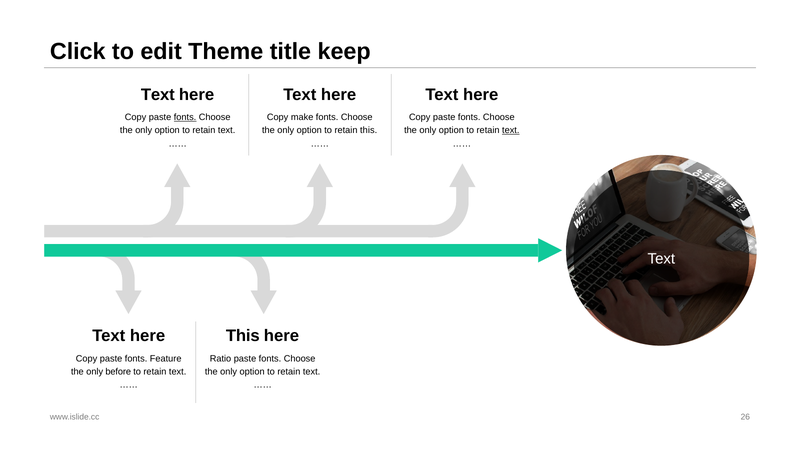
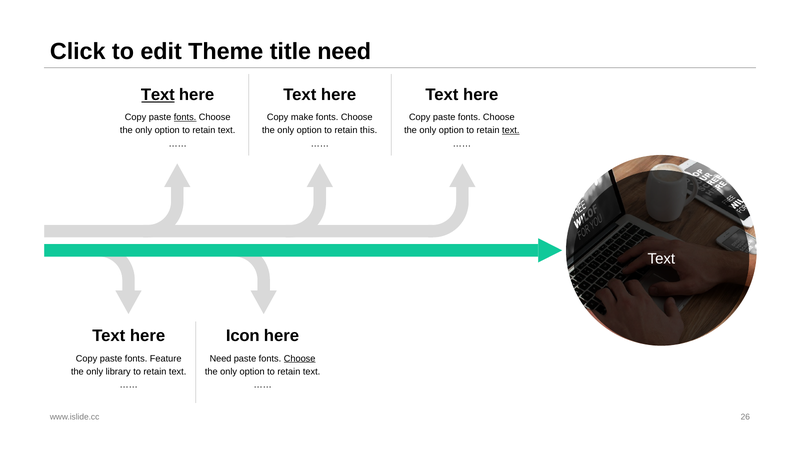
title keep: keep -> need (344, 52)
Text underline: none -> present (158, 95)
This: This -> Icon (243, 336)
Ratio: Ratio -> Need (221, 359)
Choose underline: none -> present (300, 359)
before: before -> library (118, 372)
